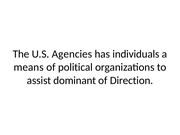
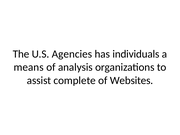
political: political -> analysis (75, 67)
dominant: dominant -> complete (75, 80)
Direction: Direction -> Websites (132, 80)
